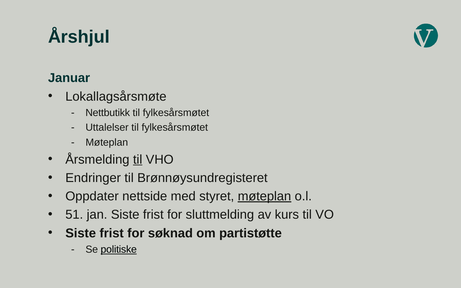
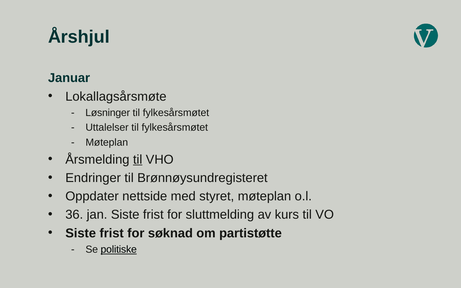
Nettbutikk: Nettbutikk -> Løsninger (108, 113)
møteplan underline: present -> none (264, 196)
51: 51 -> 36 (74, 215)
